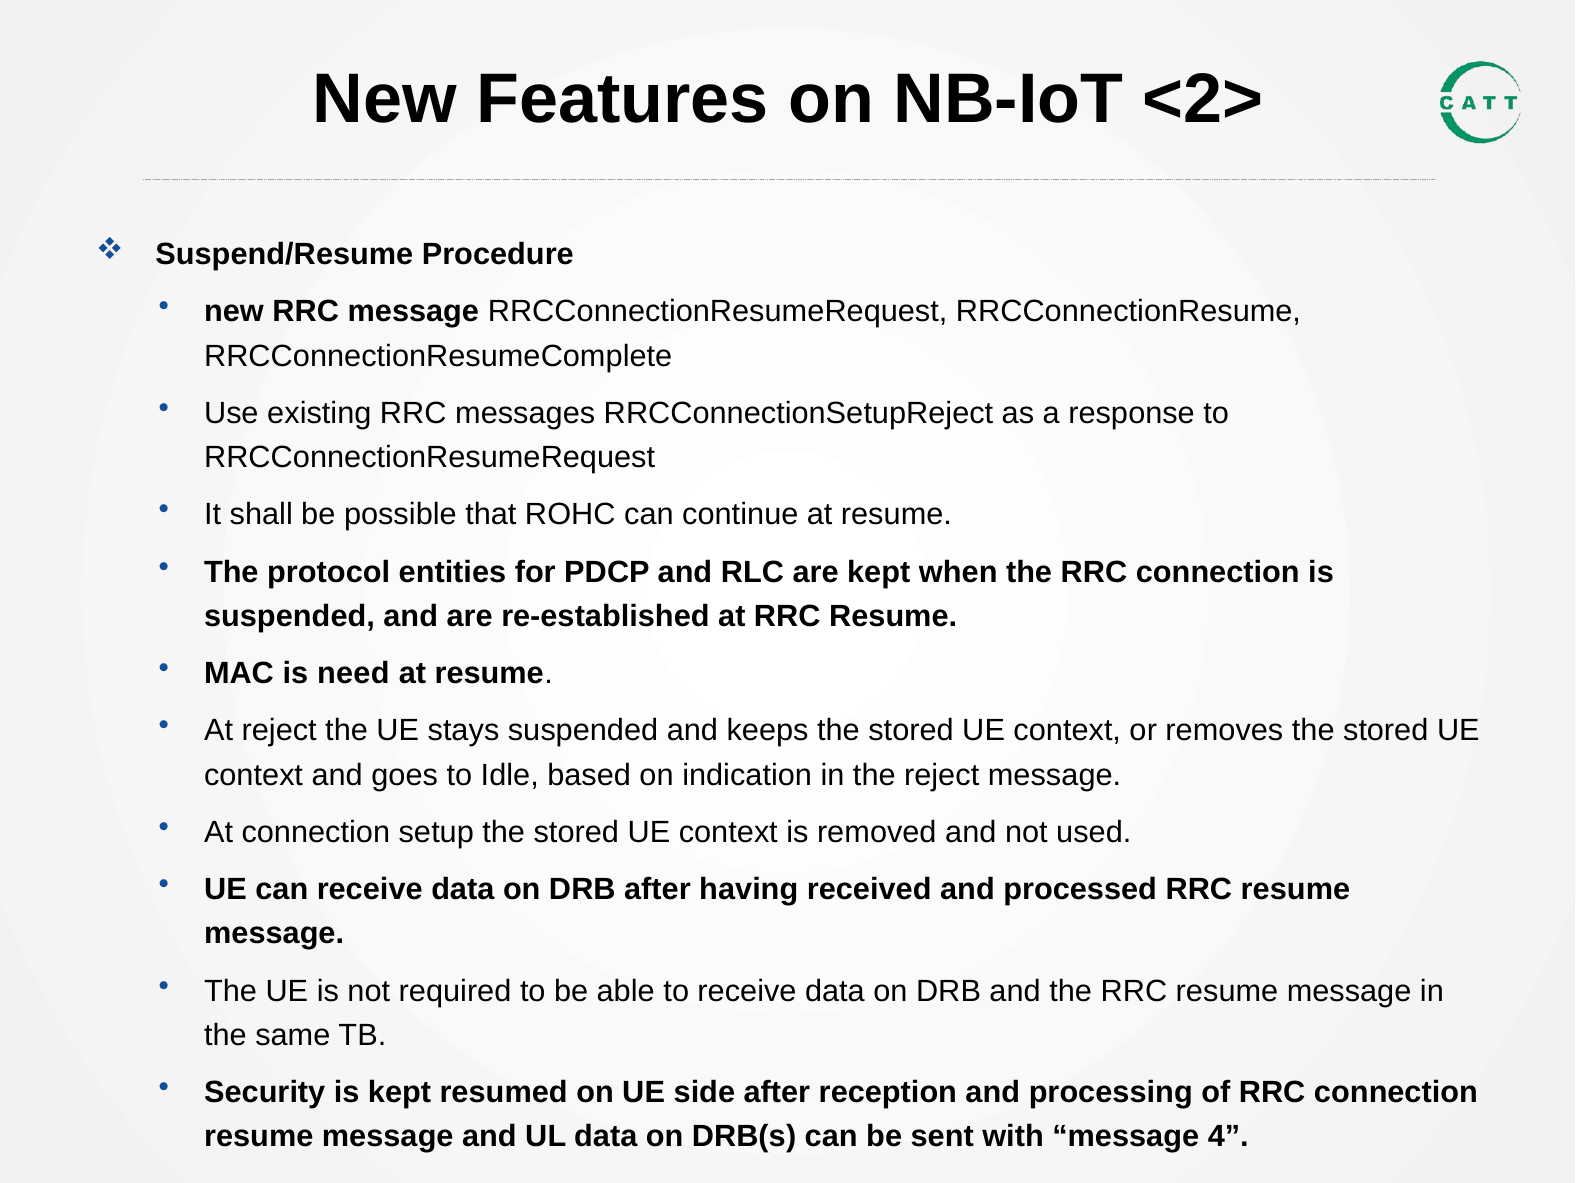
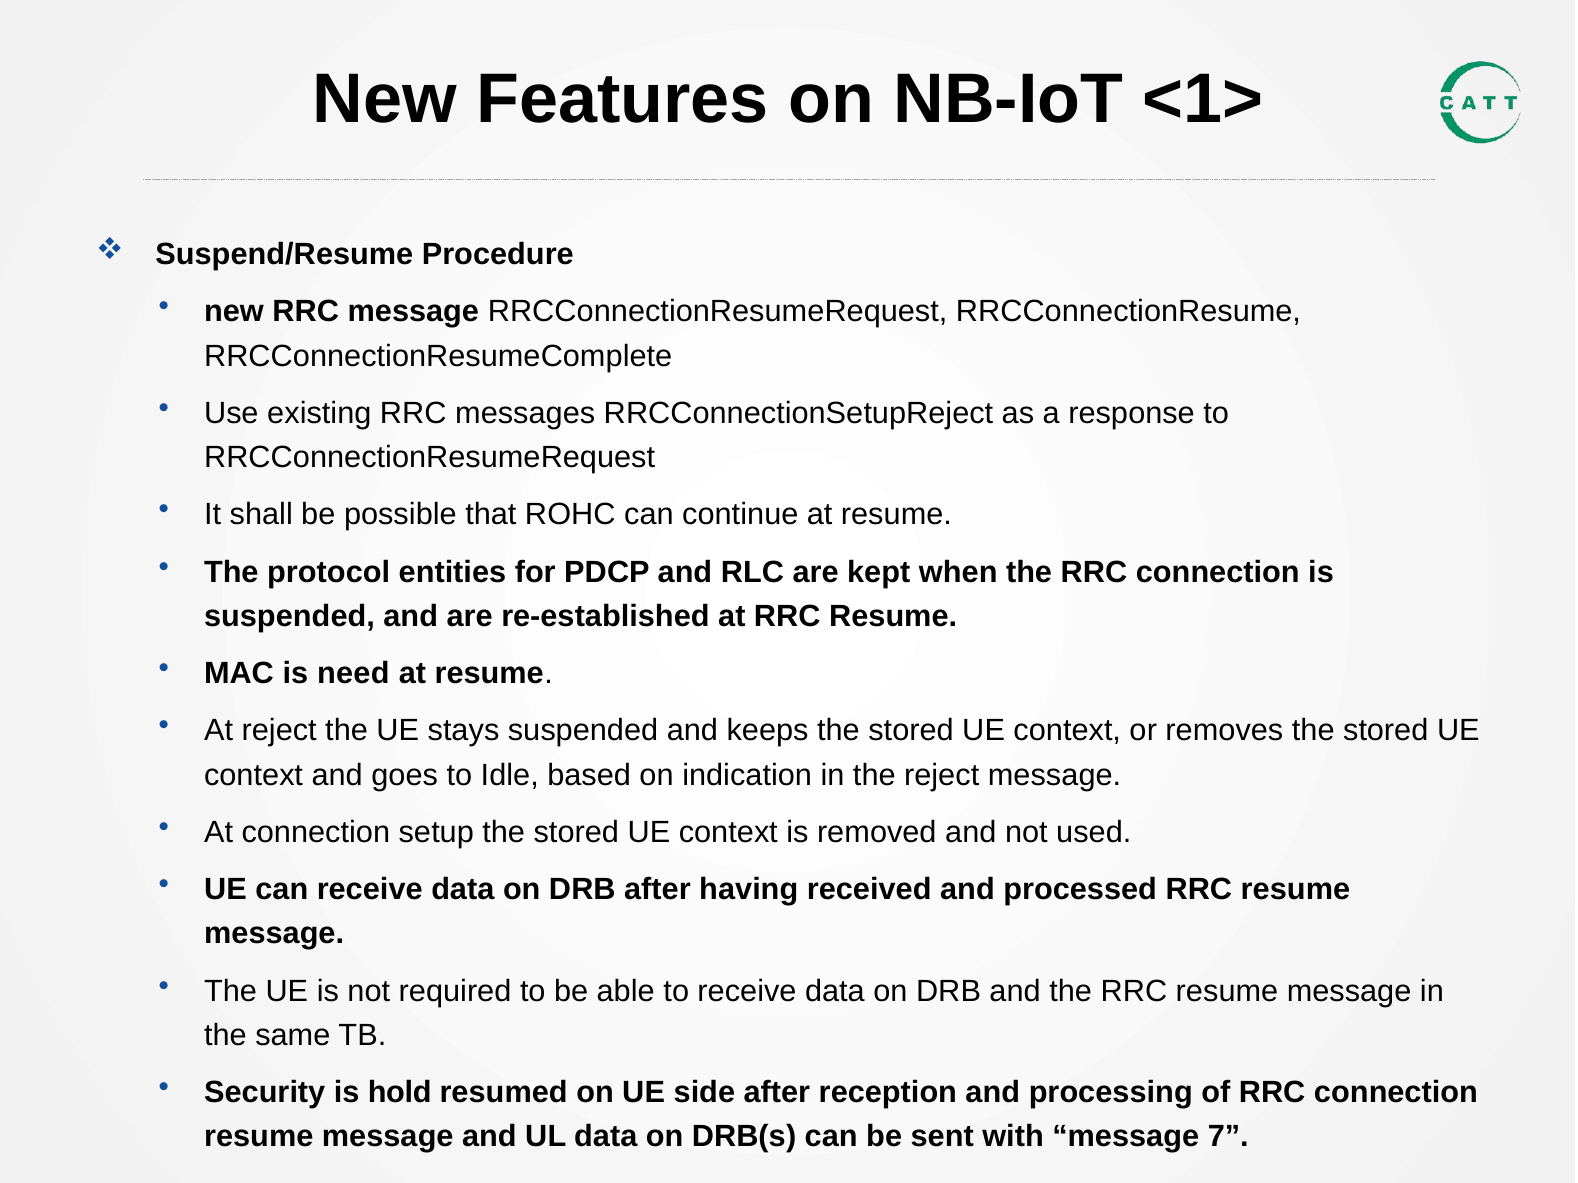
<2>: <2> -> <1> (1203, 100)
is kept: kept -> hold (400, 1093)
4: 4 -> 7 (1228, 1137)
